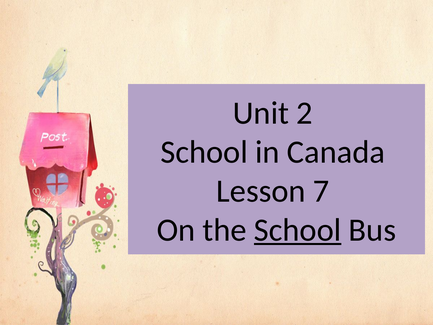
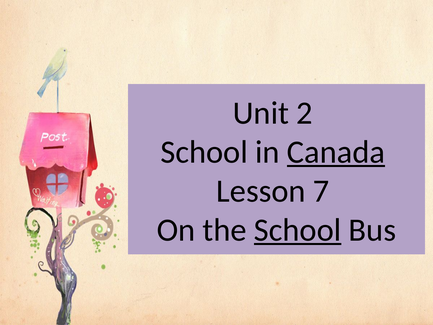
Canada underline: none -> present (336, 152)
